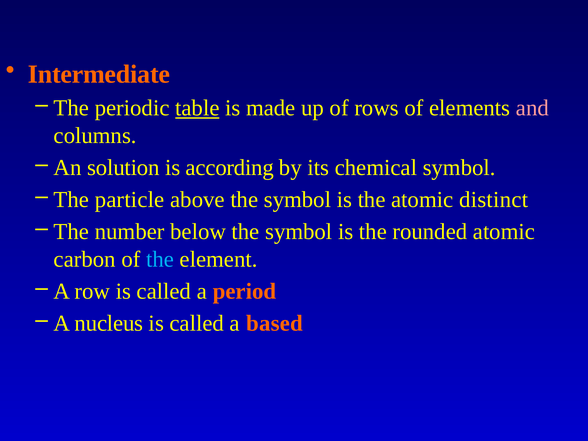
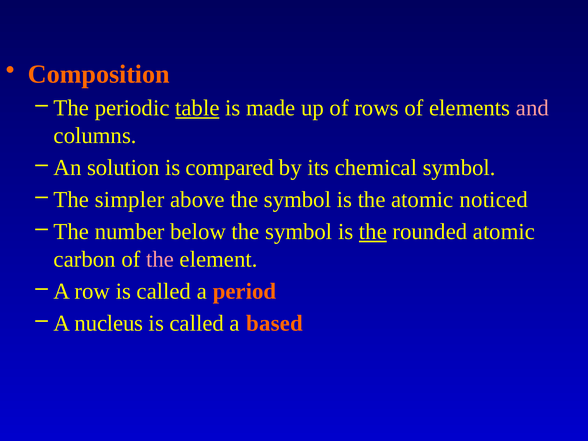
Intermediate: Intermediate -> Composition (99, 74)
according: according -> compared (230, 168)
particle: particle -> simpler (130, 200)
distinct: distinct -> noticed (494, 200)
the underline: none -> present (373, 232)
the colour: light blue -> pink (160, 259)
